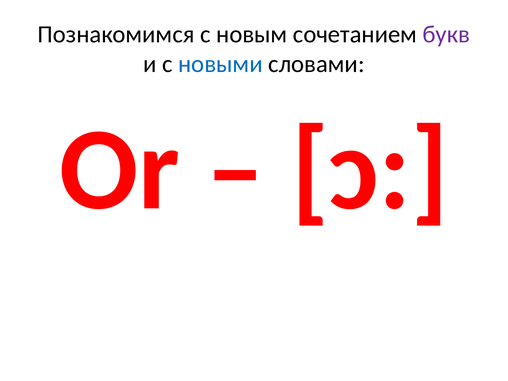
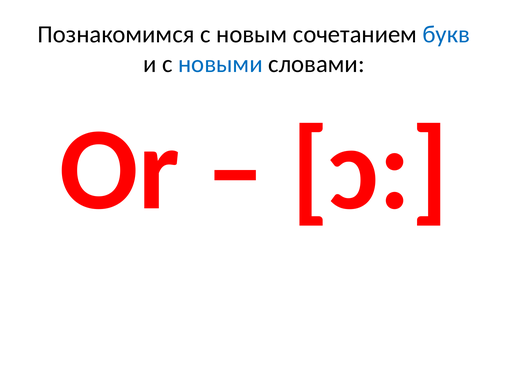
букв colour: purple -> blue (446, 34)
